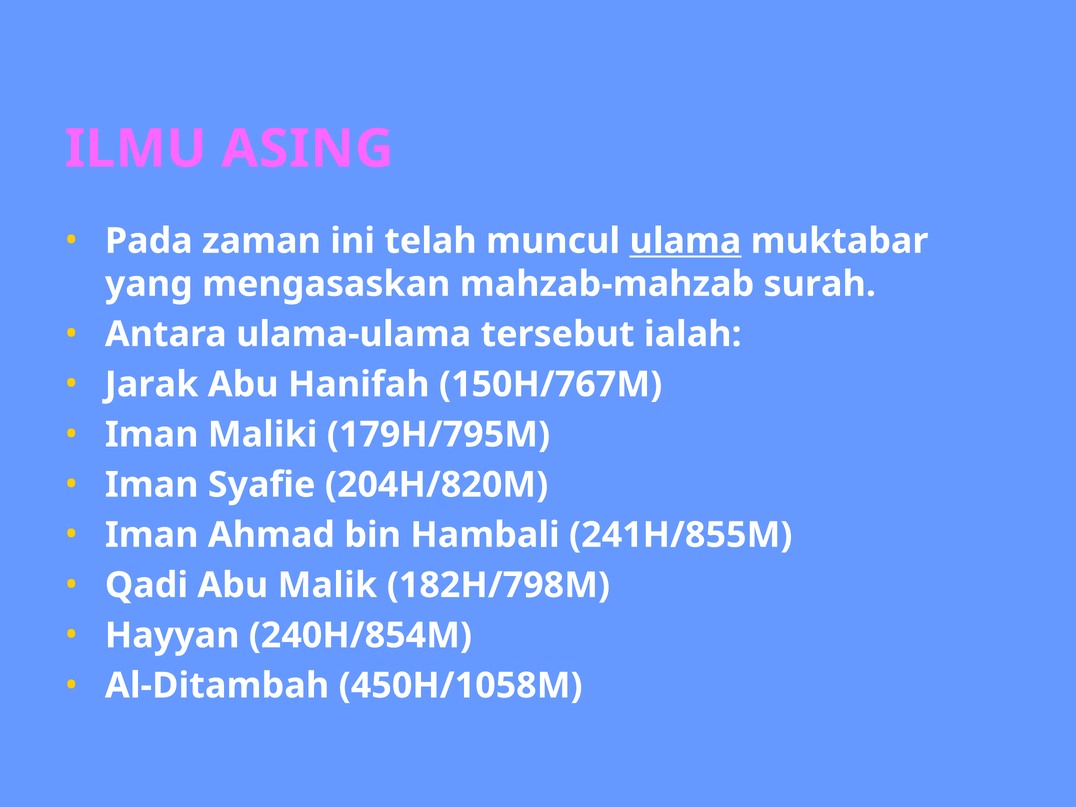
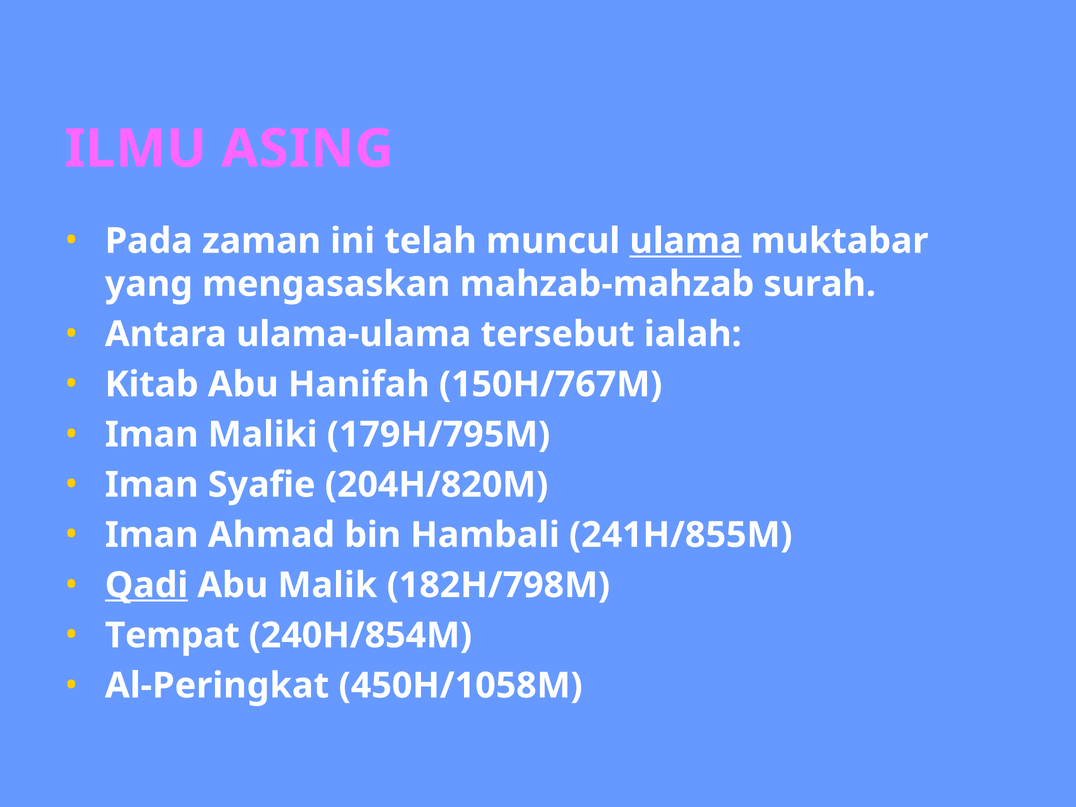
Jarak: Jarak -> Kitab (152, 384)
Qadi underline: none -> present (146, 585)
Hayyan: Hayyan -> Tempat (172, 635)
Al-Ditambah: Al-Ditambah -> Al-Peringkat (217, 686)
